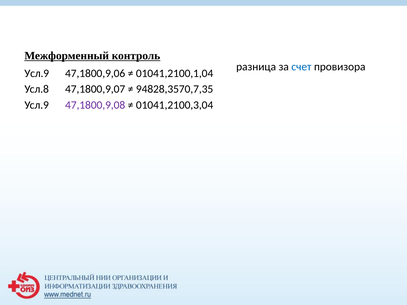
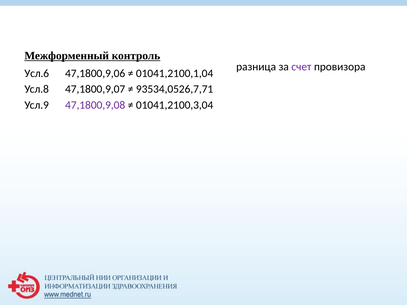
счет colour: blue -> purple (301, 67)
Усл.9: Усл.9 -> Усл.6 (37, 73)
94828,3570,7,35: 94828,3570,7,35 -> 93534,0526,7,71 (175, 89)
